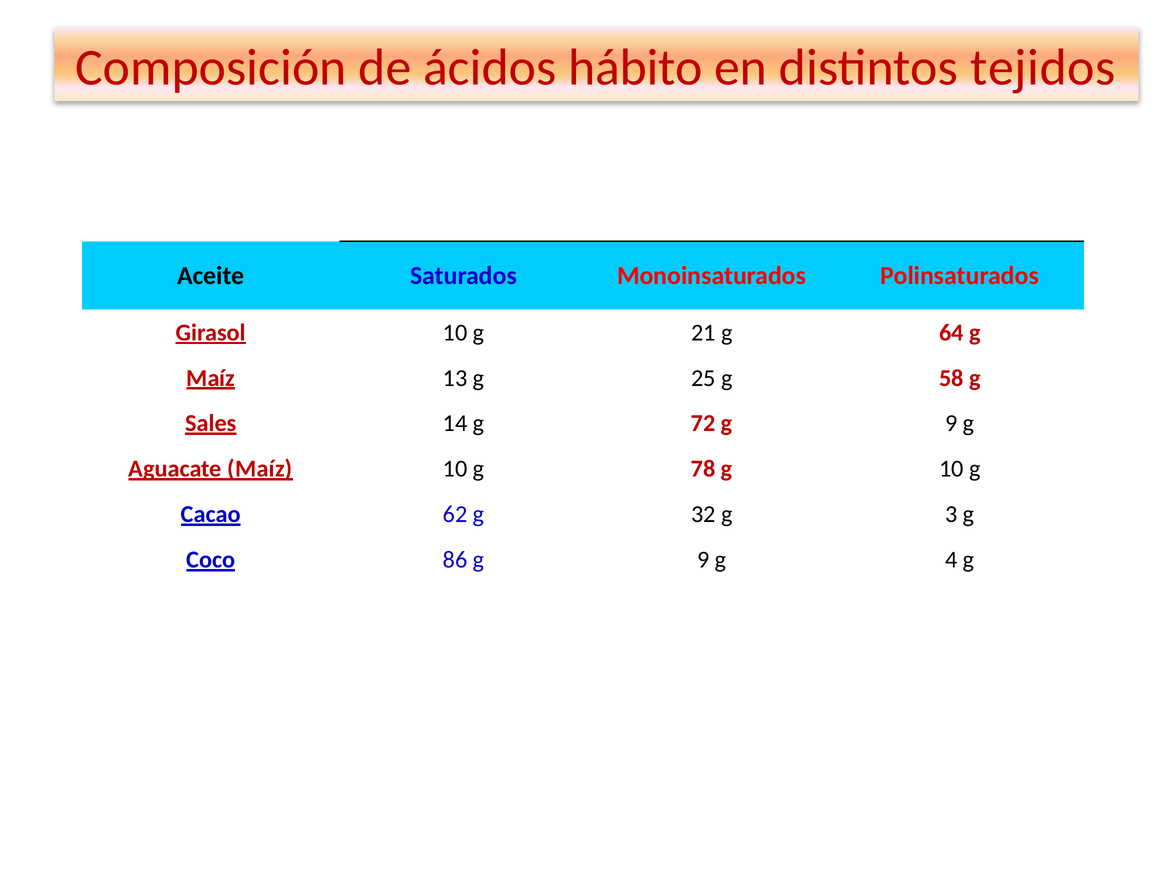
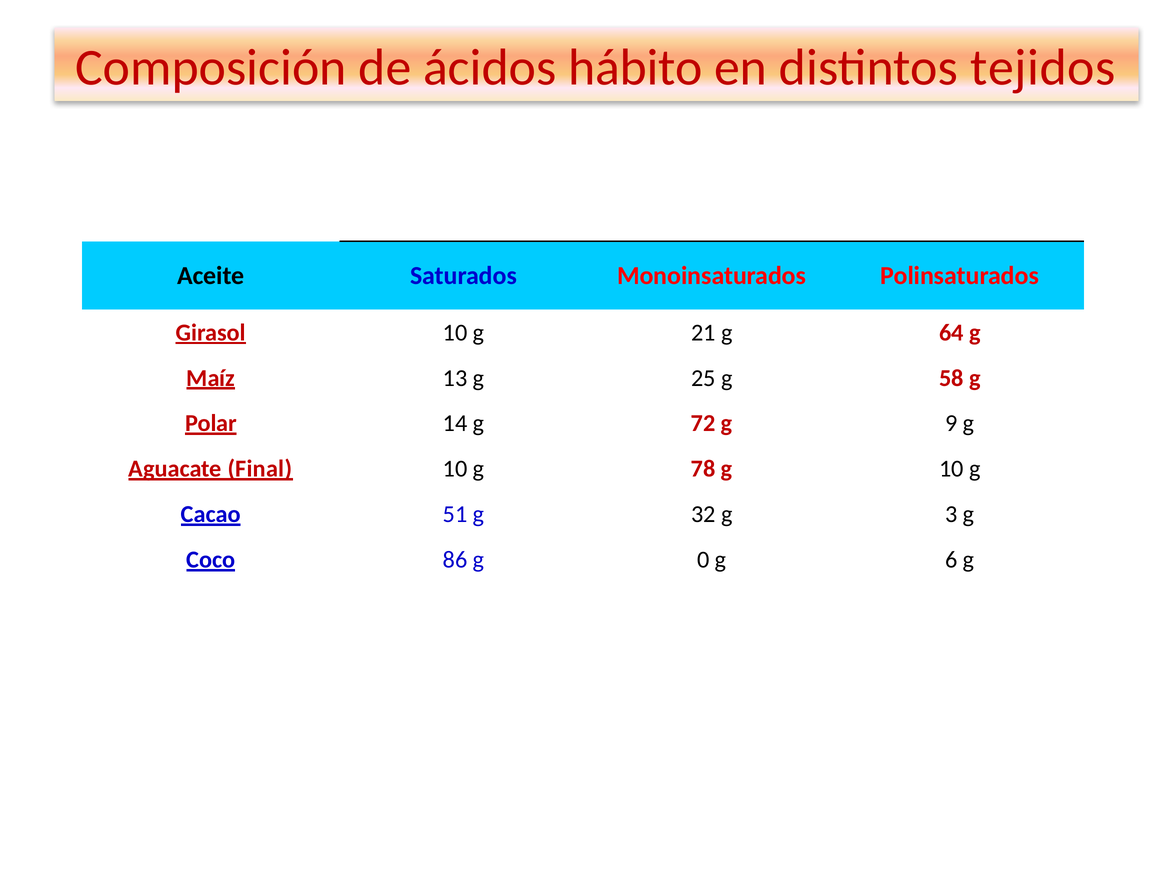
Sales: Sales -> Polar (211, 424)
Aguacate Maíz: Maíz -> Final (260, 469)
62: 62 -> 51 (455, 515)
86 g 9: 9 -> 0 (703, 560)
4: 4 -> 6 (951, 560)
